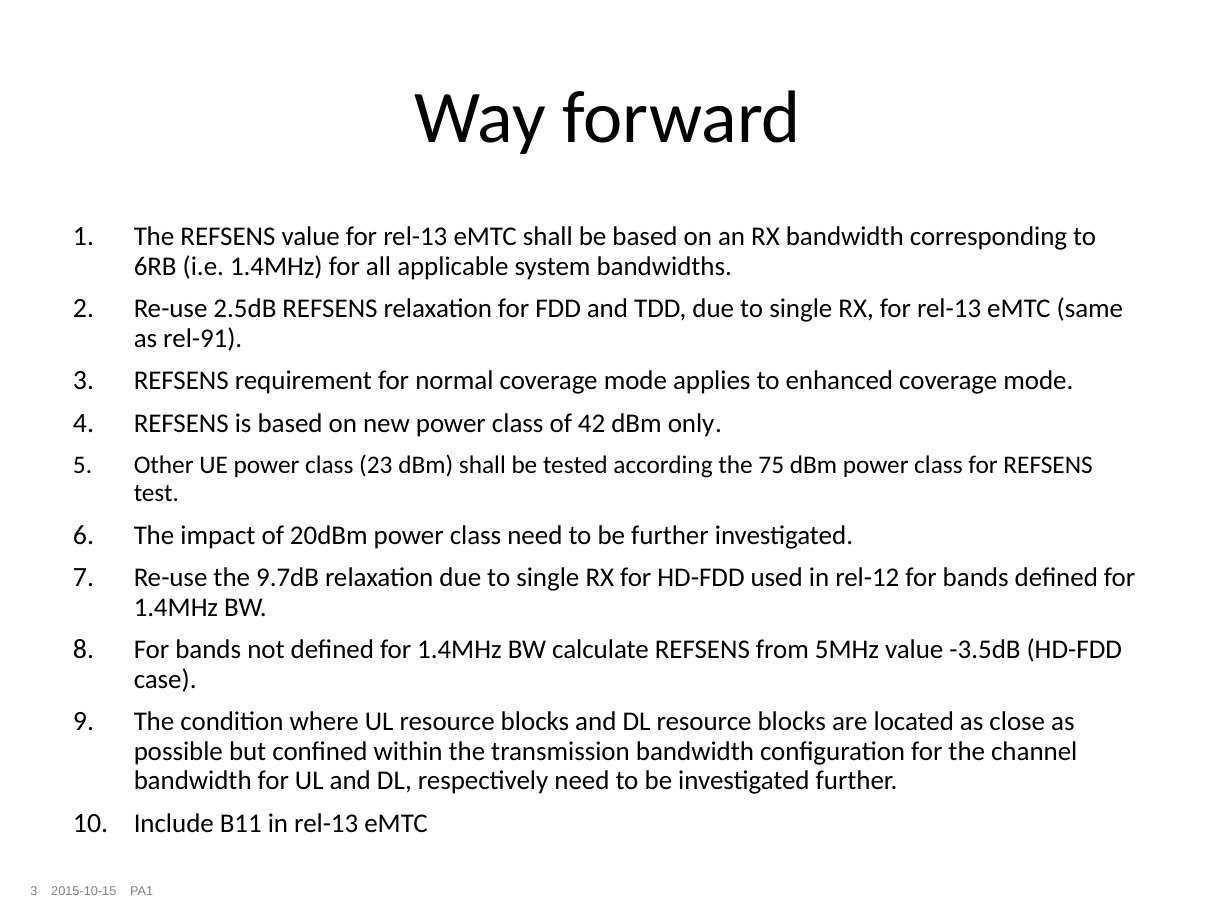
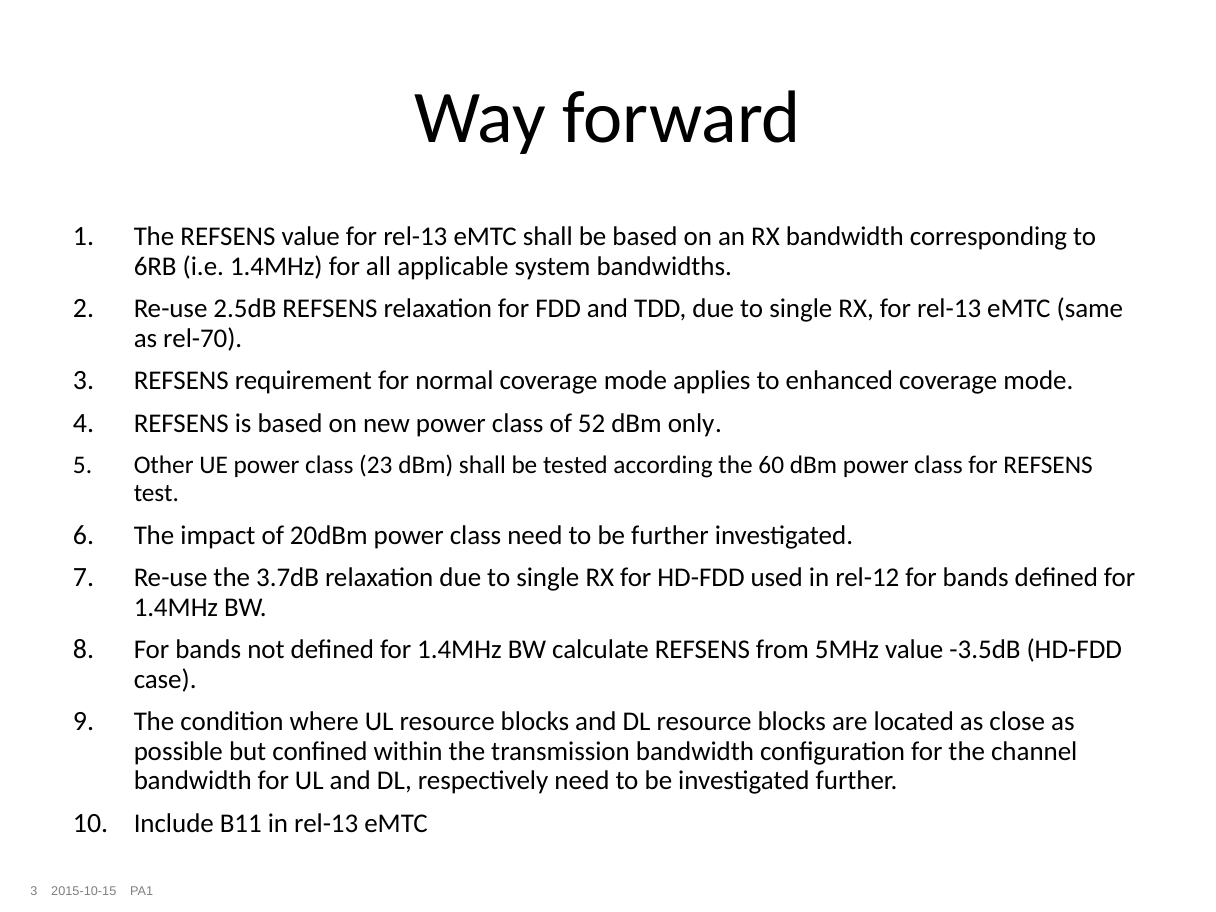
rel-91: rel-91 -> rel-70 (203, 338)
42: 42 -> 52 (592, 424)
75: 75 -> 60 (771, 466)
9.7dB: 9.7dB -> 3.7dB (288, 578)
